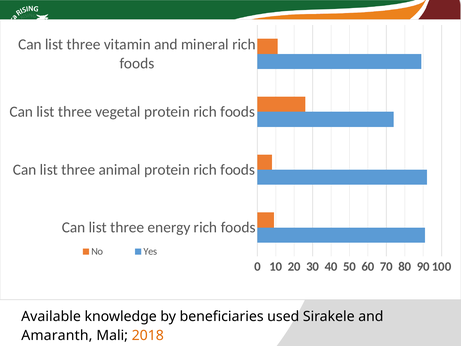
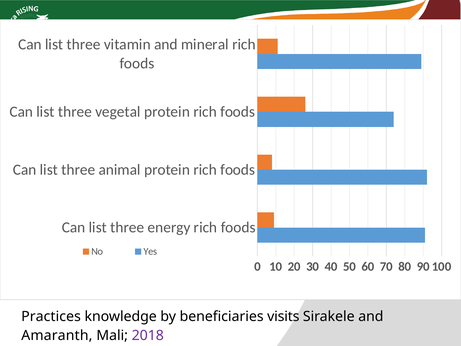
Available: Available -> Practices (51, 316)
used: used -> visits (283, 316)
2018 colour: orange -> purple (148, 335)
